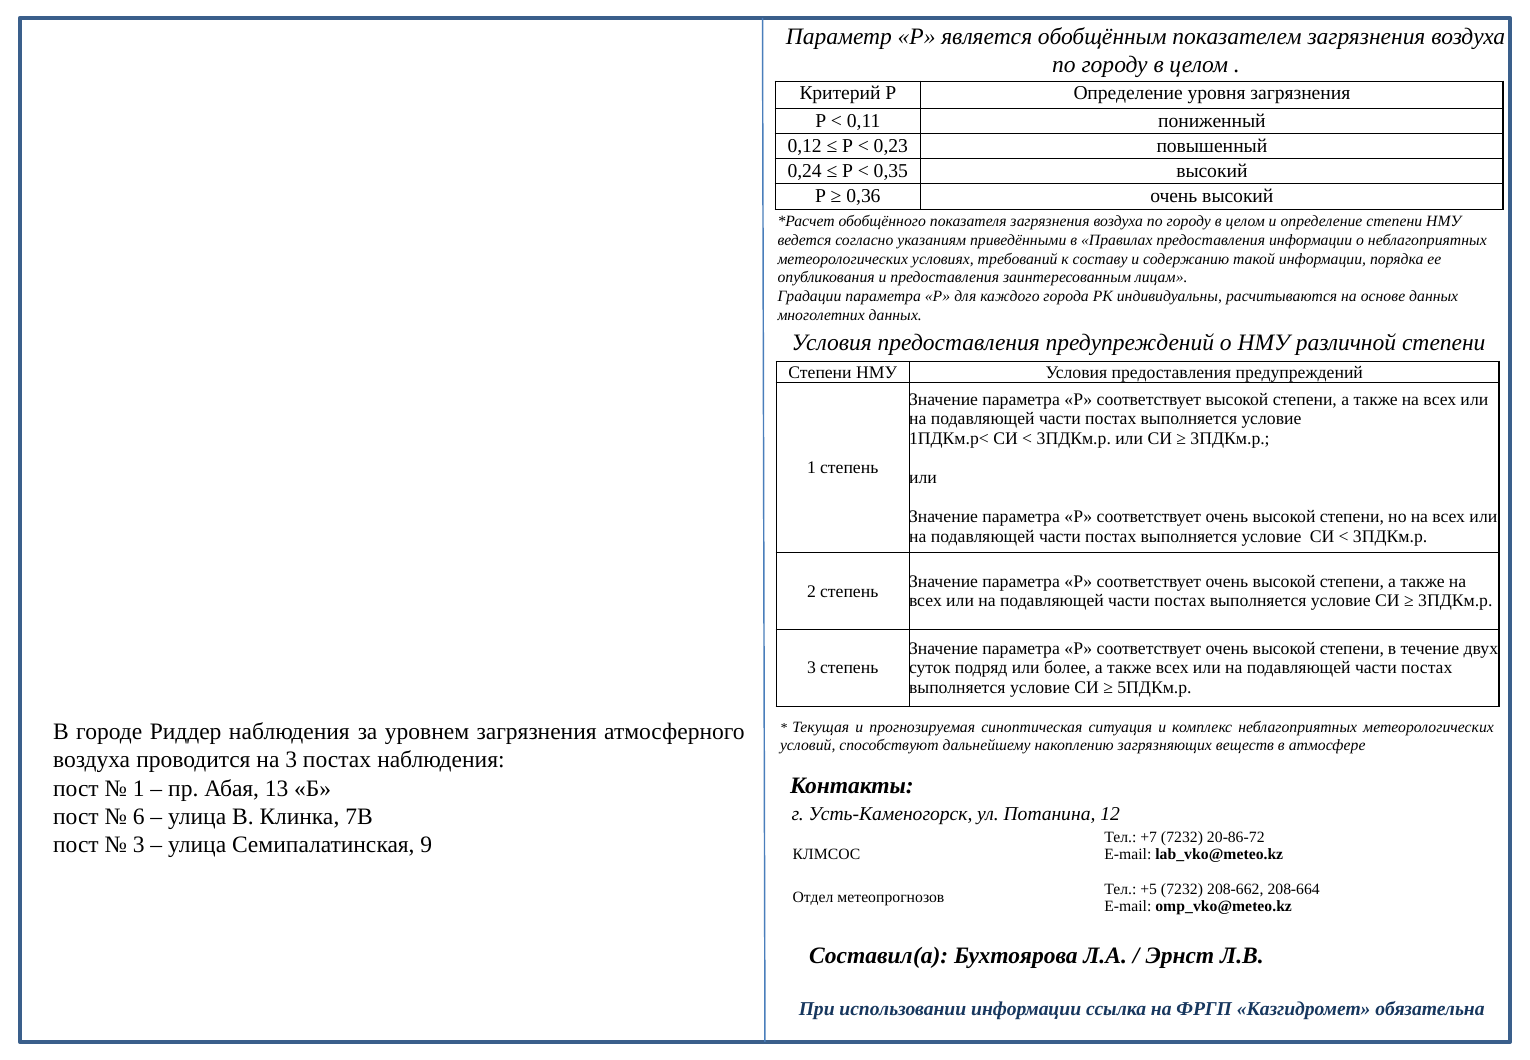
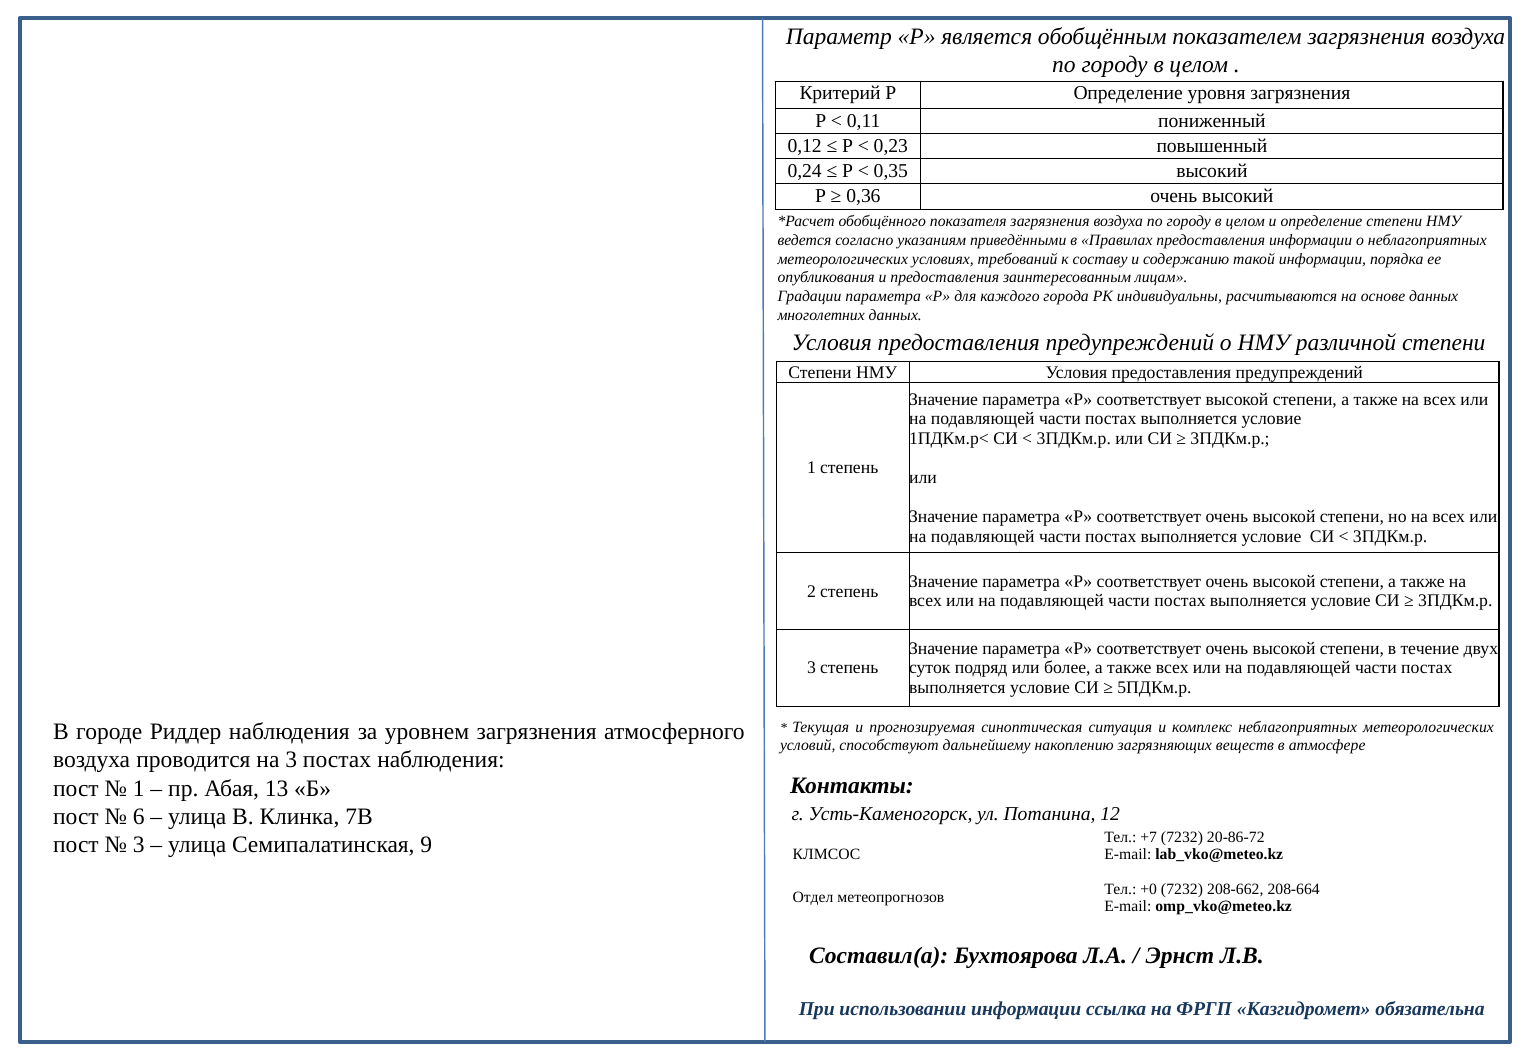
+5: +5 -> +0 (1149, 888)
